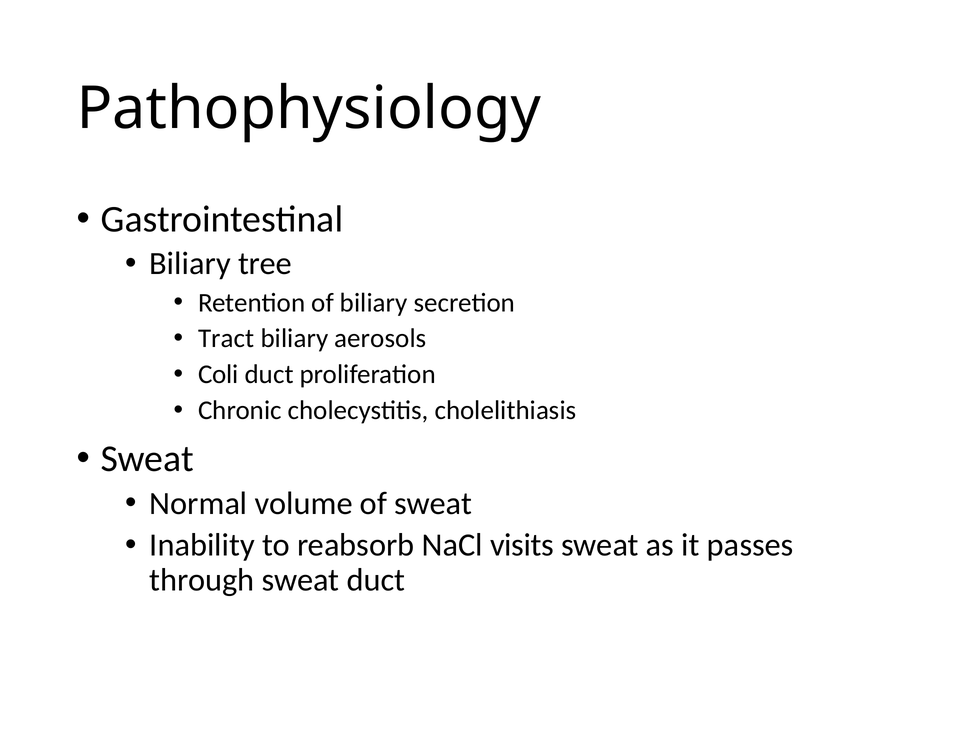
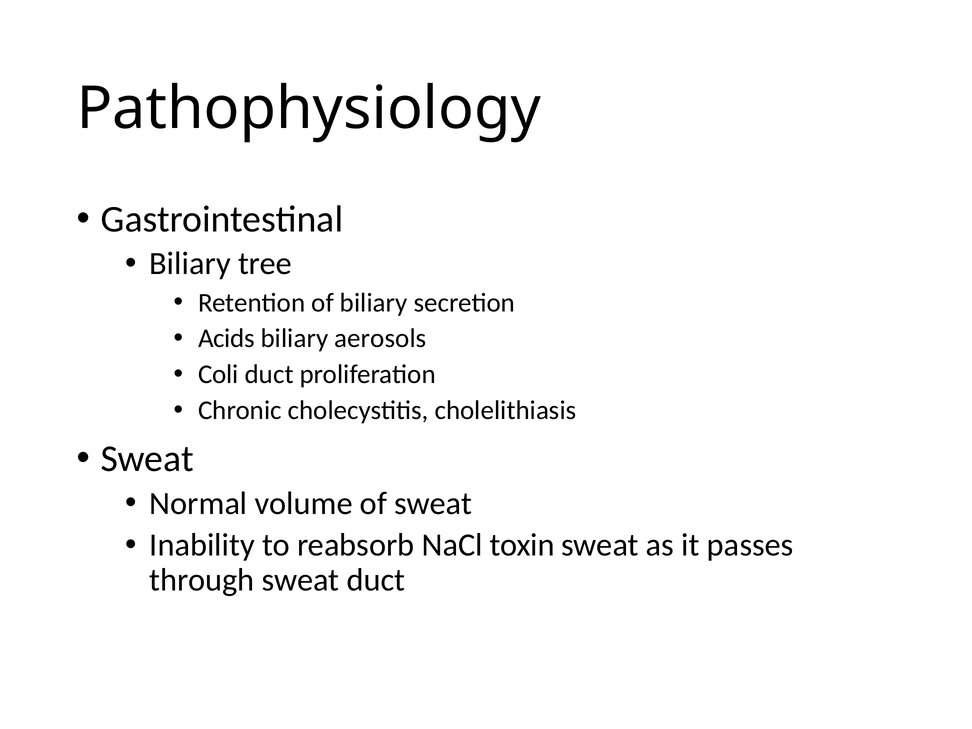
Tract: Tract -> Acids (226, 339)
visits: visits -> toxin (522, 545)
